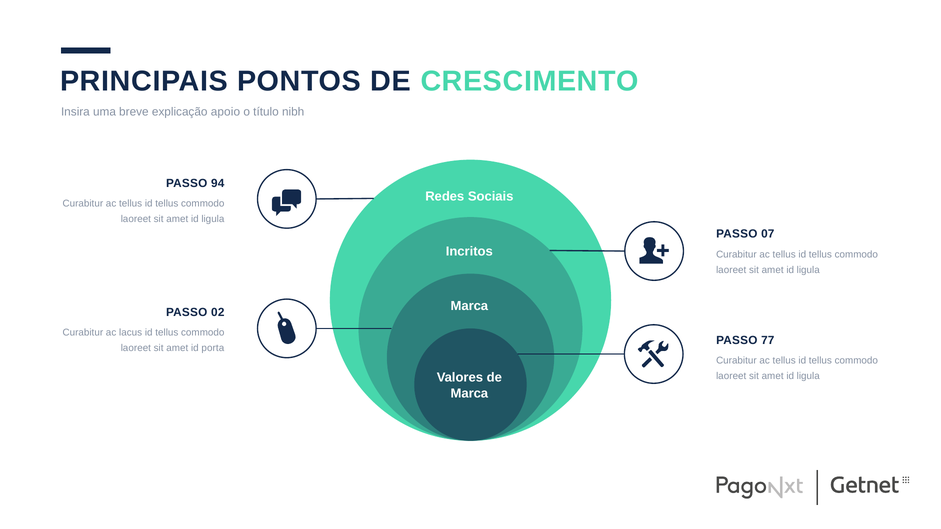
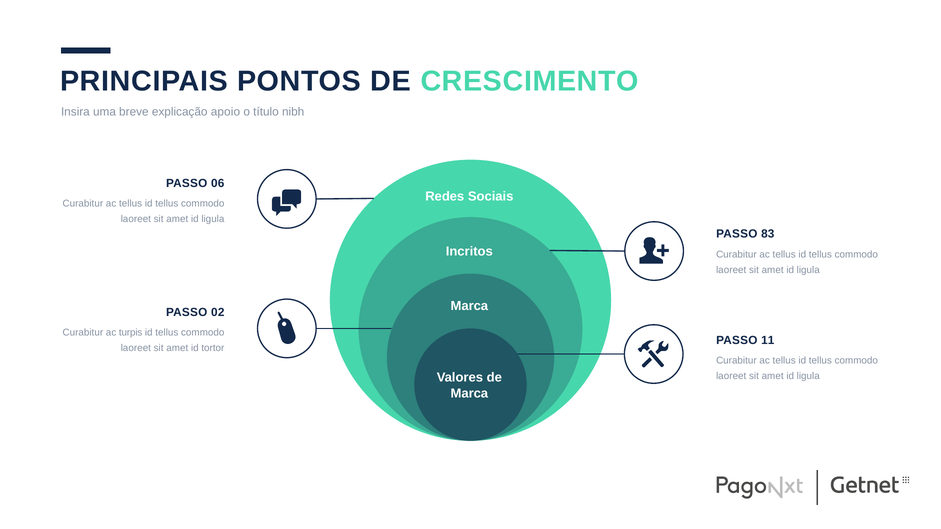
94: 94 -> 06 (218, 183)
07: 07 -> 83 (768, 234)
lacus: lacus -> turpis (131, 333)
77: 77 -> 11 (768, 340)
porta: porta -> tortor (213, 348)
